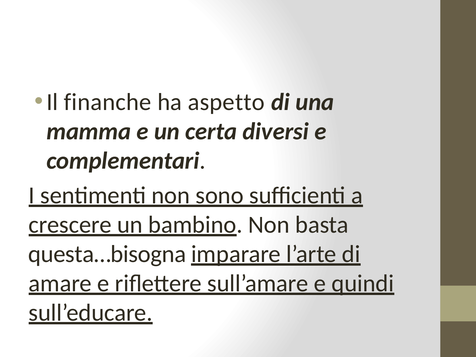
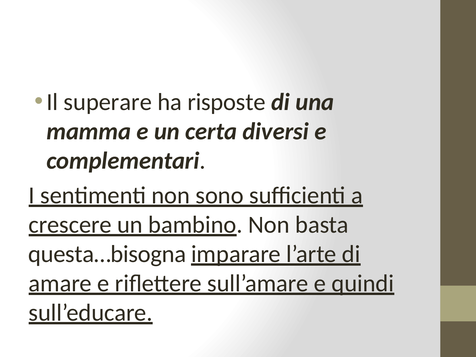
finanche: finanche -> superare (108, 102)
aspetto: aspetto -> risposte (226, 102)
